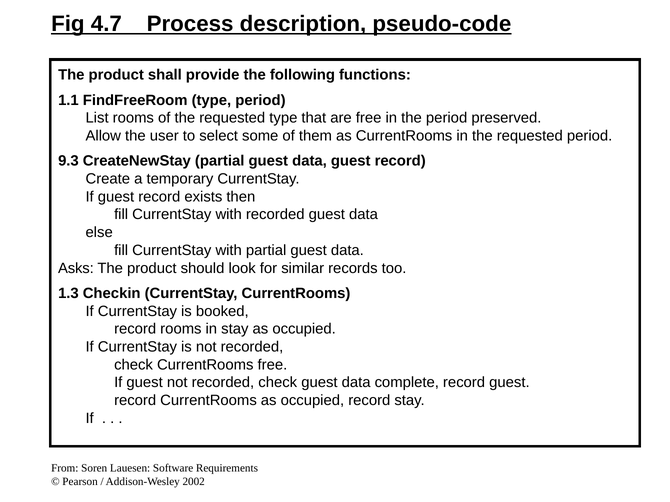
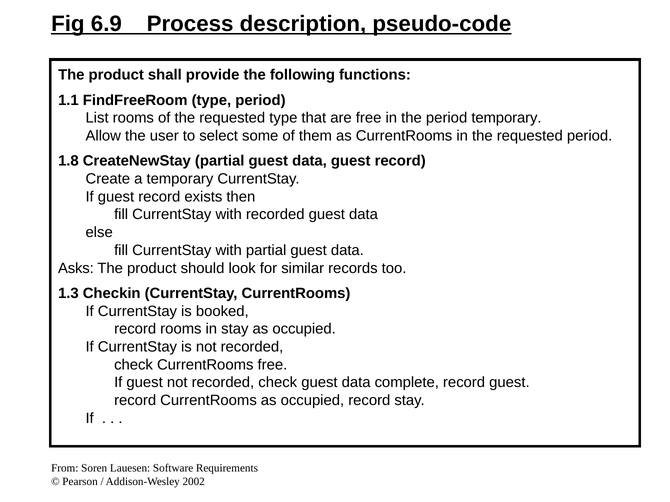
4.7: 4.7 -> 6.9 (106, 24)
period preserved: preserved -> temporary (506, 118)
9.3: 9.3 -> 1.8 (68, 161)
